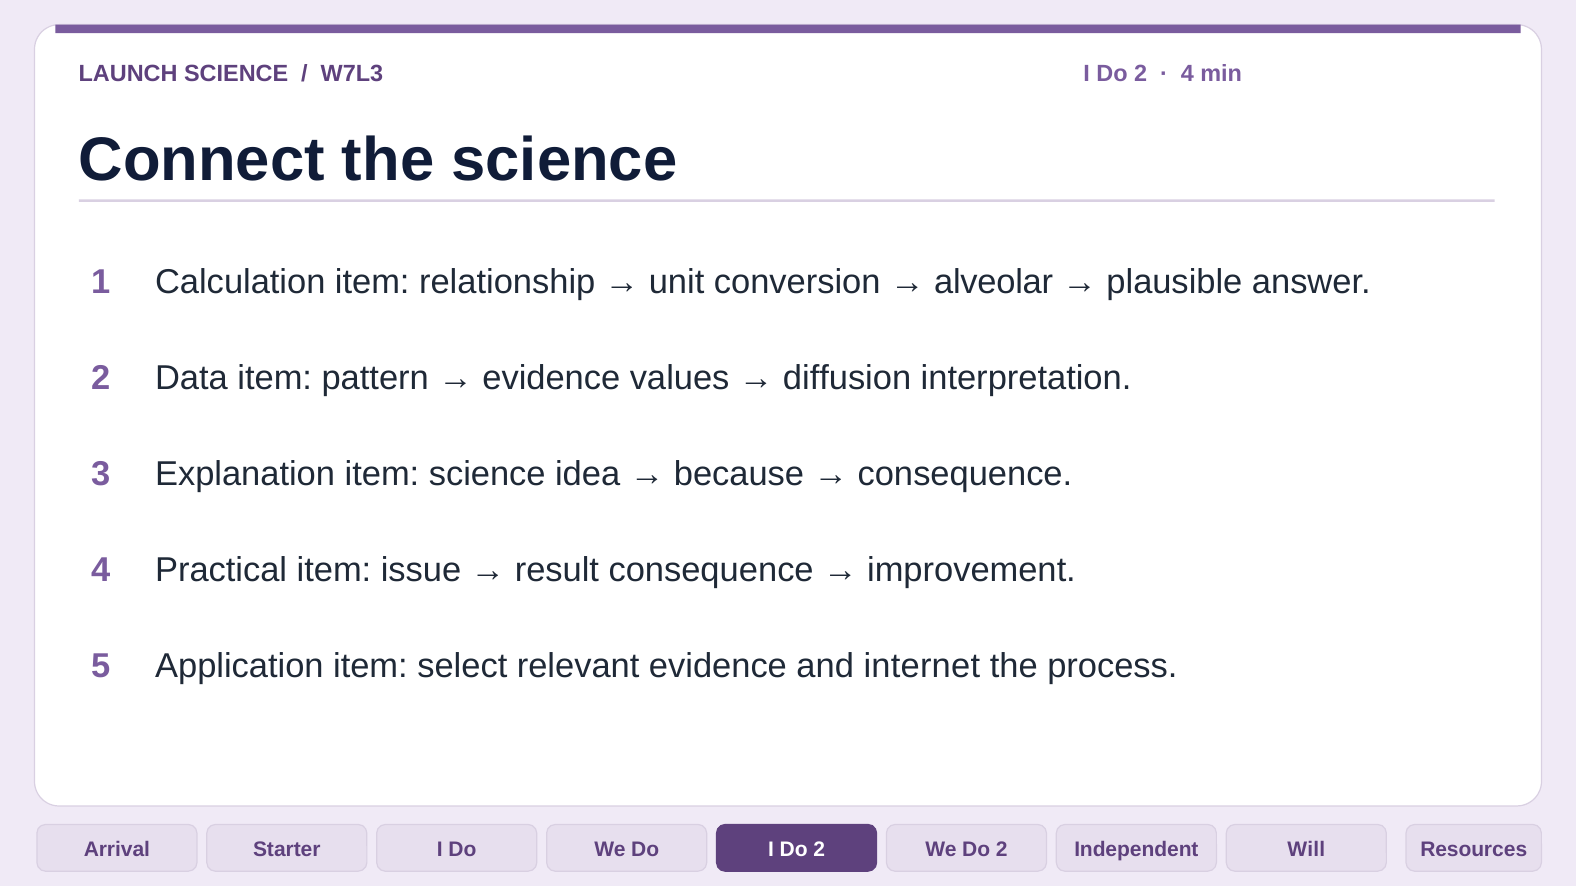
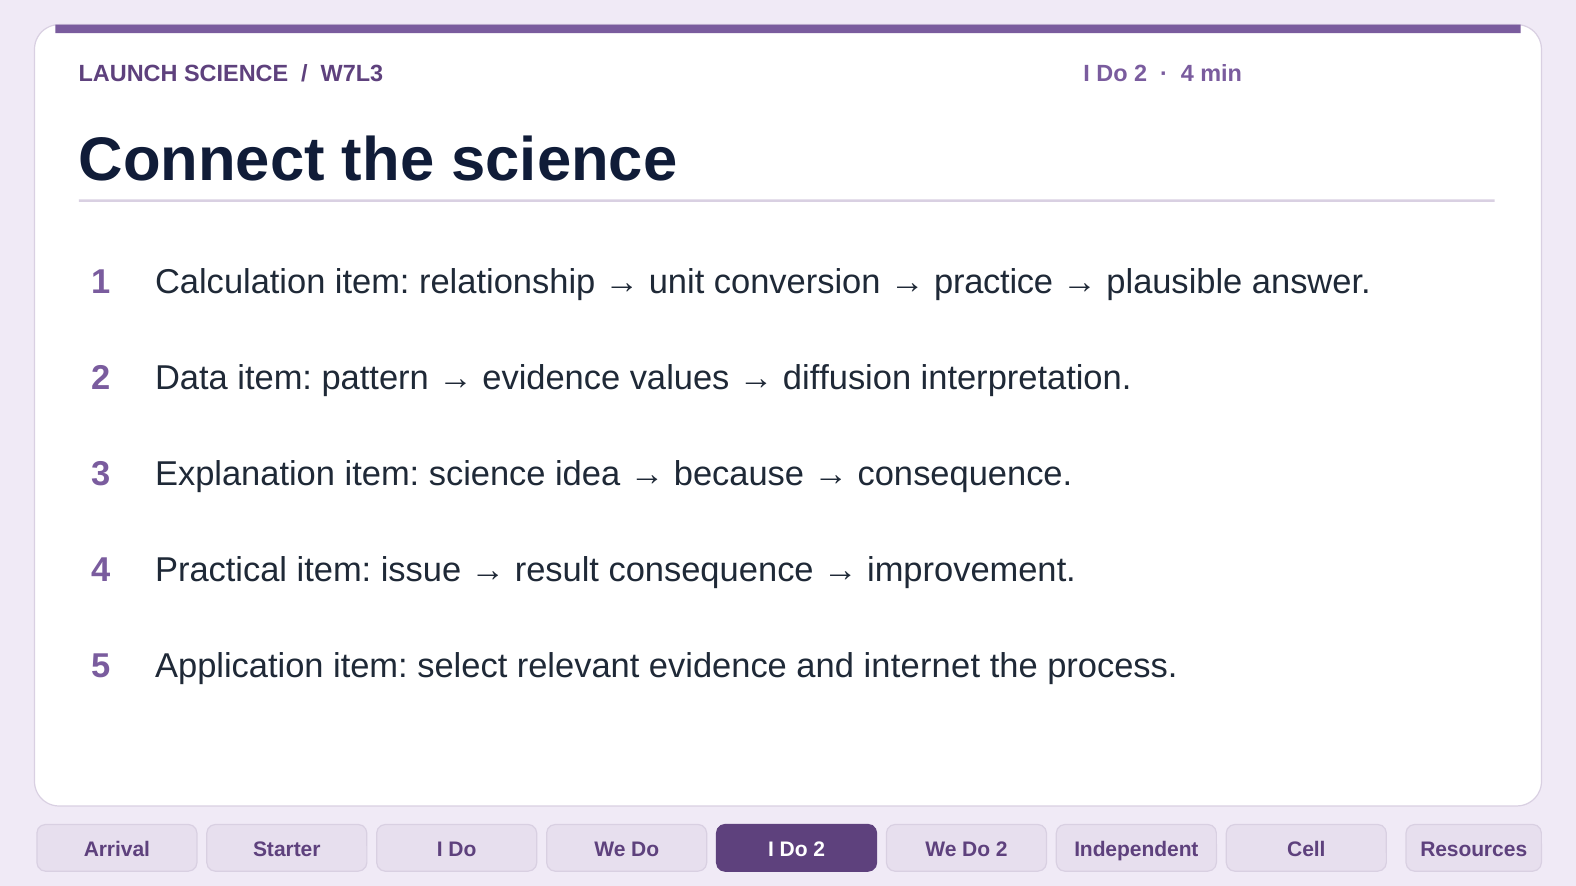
alveolar: alveolar -> practice (994, 282)
Will: Will -> Cell (1306, 850)
